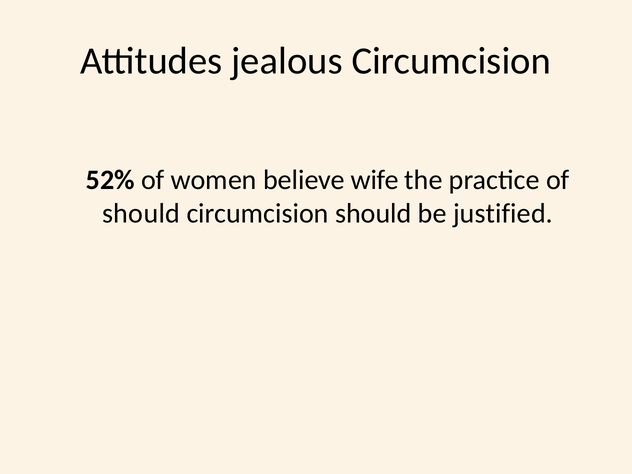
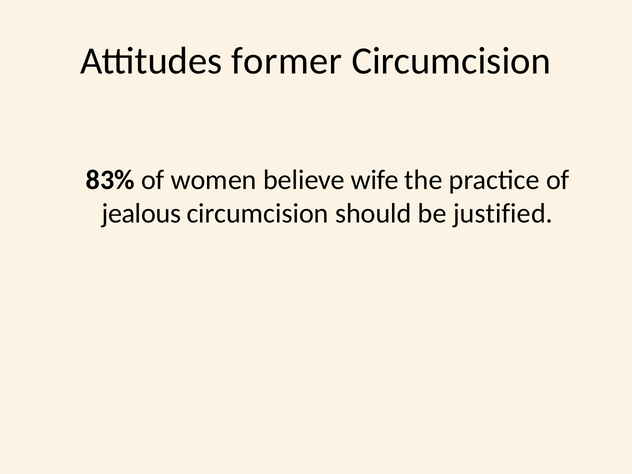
jealous: jealous -> former (287, 61)
52%: 52% -> 83% (110, 180)
should: should -> jealous (141, 214)
